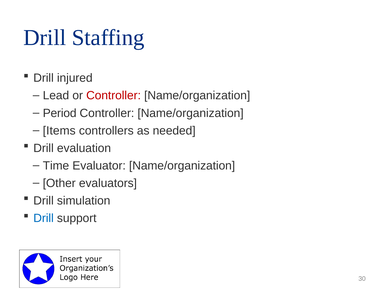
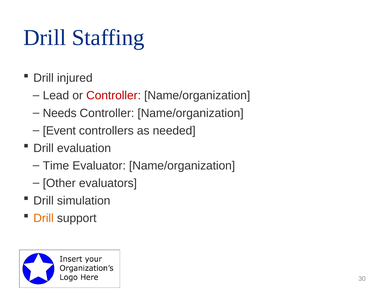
Period: Period -> Needs (60, 113)
Items: Items -> Event (59, 130)
Drill colour: blue -> orange (44, 218)
